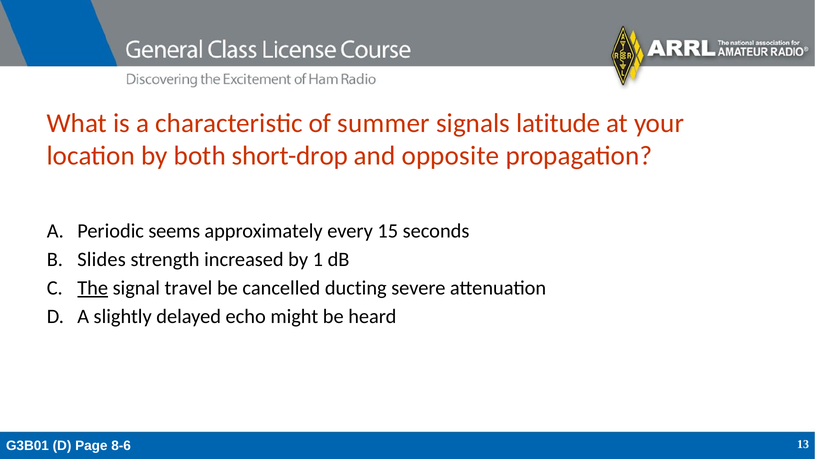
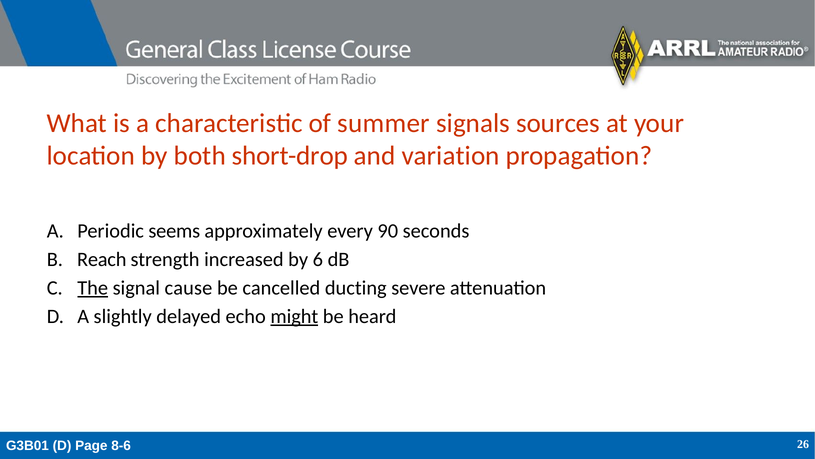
latitude: latitude -> sources (558, 123)
opposite: opposite -> variation (451, 156)
15: 15 -> 90 (388, 231)
Slides: Slides -> Reach (102, 259)
1: 1 -> 6 (318, 259)
travel: travel -> cause (188, 288)
might underline: none -> present (294, 316)
13: 13 -> 26 (803, 444)
